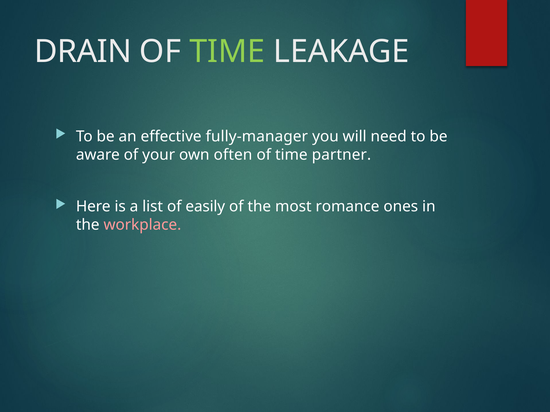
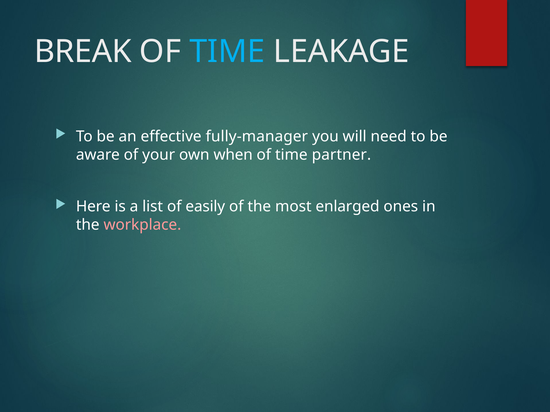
DRAIN: DRAIN -> BREAK (83, 51)
TIME colour: light green -> light blue (227, 51)
often: often -> when (233, 155)
romance: romance -> enlarged (348, 207)
